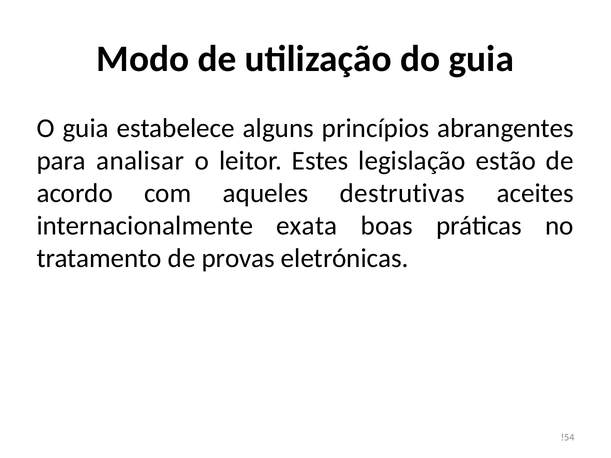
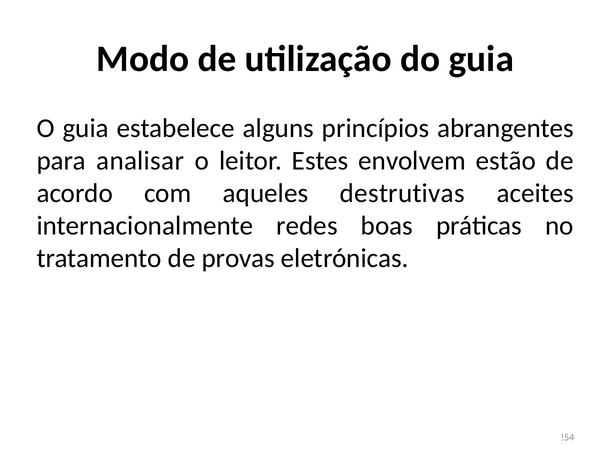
legislação: legislação -> envolvem (412, 161)
exata: exata -> redes (307, 226)
